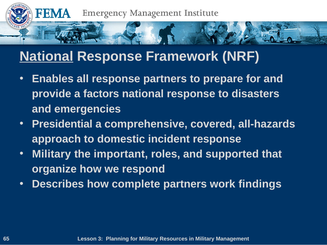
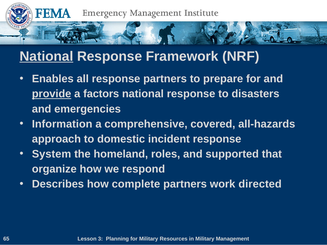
provide underline: none -> present (52, 94)
Presidential: Presidential -> Information (62, 124)
Military: Military -> System (52, 154)
important: important -> homeland (121, 154)
findings: findings -> directed (260, 184)
